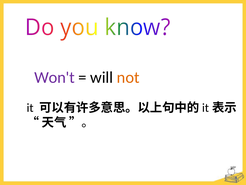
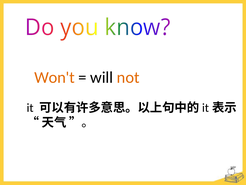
Won't colour: purple -> orange (55, 77)
